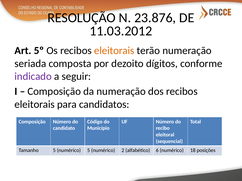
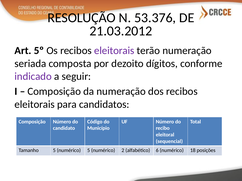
23.876: 23.876 -> 53.376 (155, 18)
11.03.2012: 11.03.2012 -> 21.03.2012 (121, 31)
eleitorais colour: orange -> purple (114, 51)
